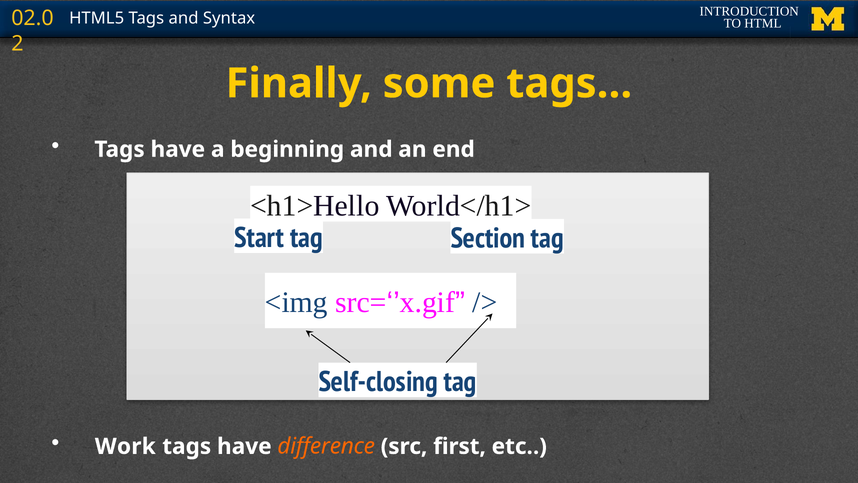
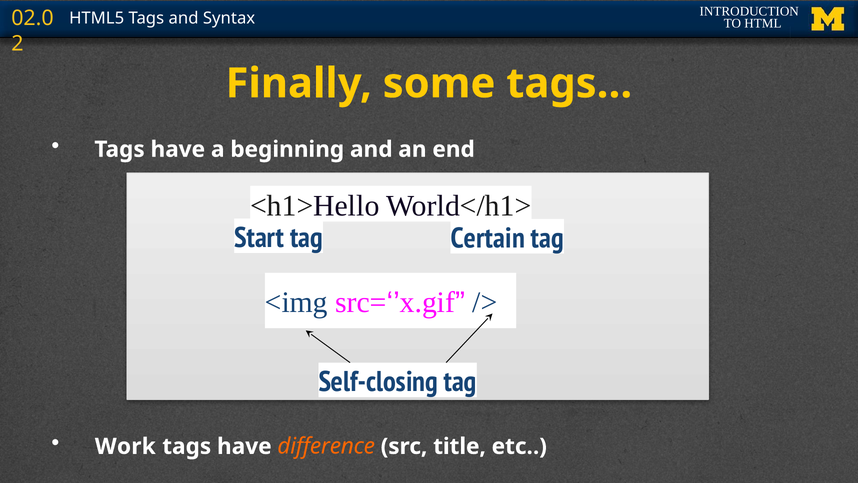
Section: Section -> Certain (488, 238)
first: first -> title (460, 446)
